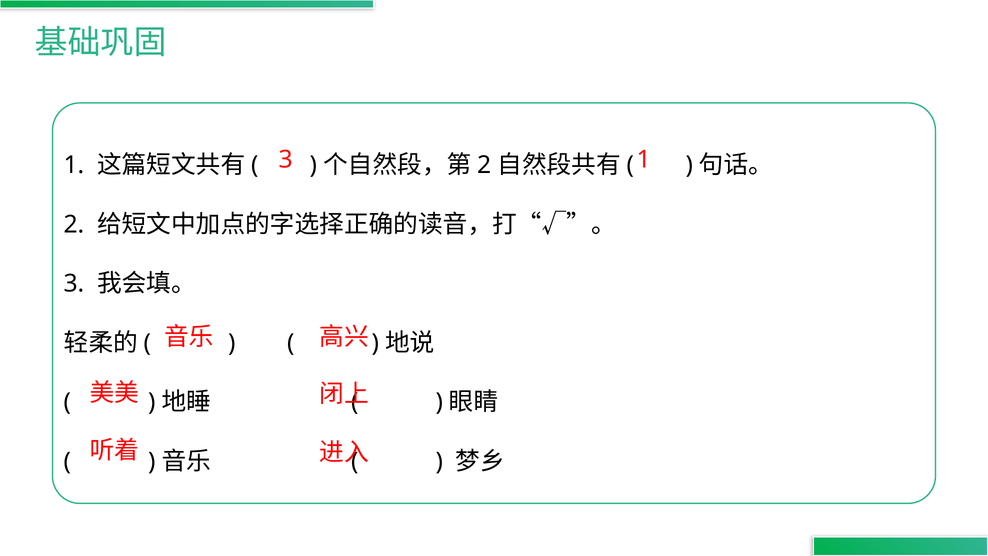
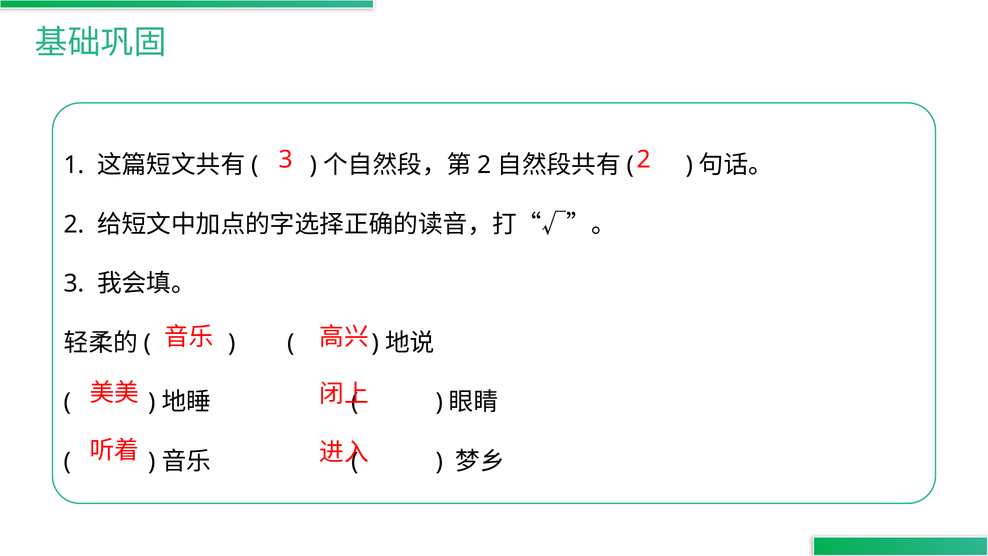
3 1: 1 -> 2 (644, 159)
